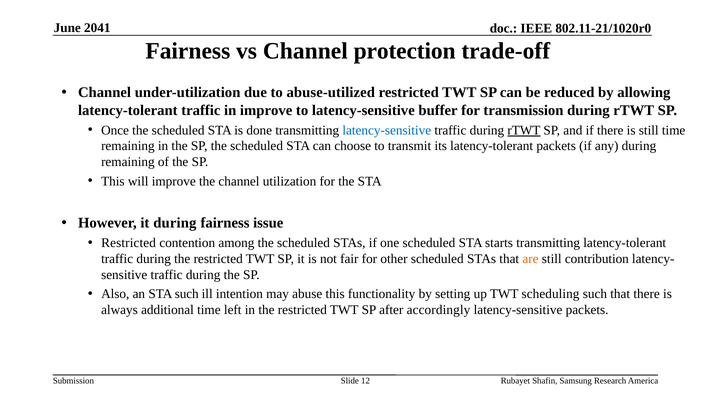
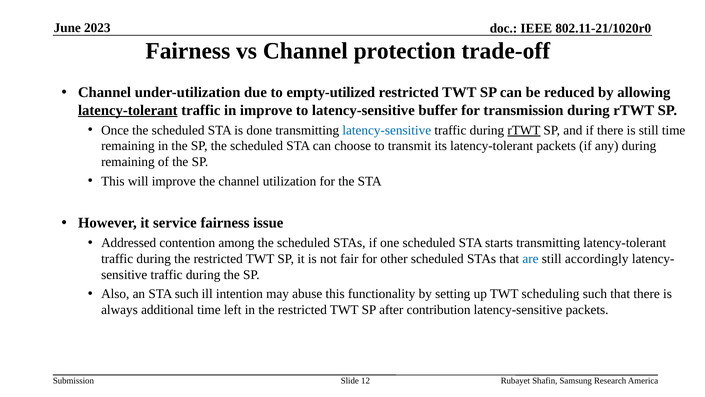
2041: 2041 -> 2023 (97, 28)
abuse-utilized: abuse-utilized -> empty-utilized (331, 92)
latency-tolerant underline: none -> present (128, 110)
it during: during -> service (175, 223)
Restricted: Restricted -> Addressed (129, 243)
are colour: orange -> blue (530, 259)
contribution: contribution -> accordingly (597, 259)
accordingly: accordingly -> contribution (439, 309)
